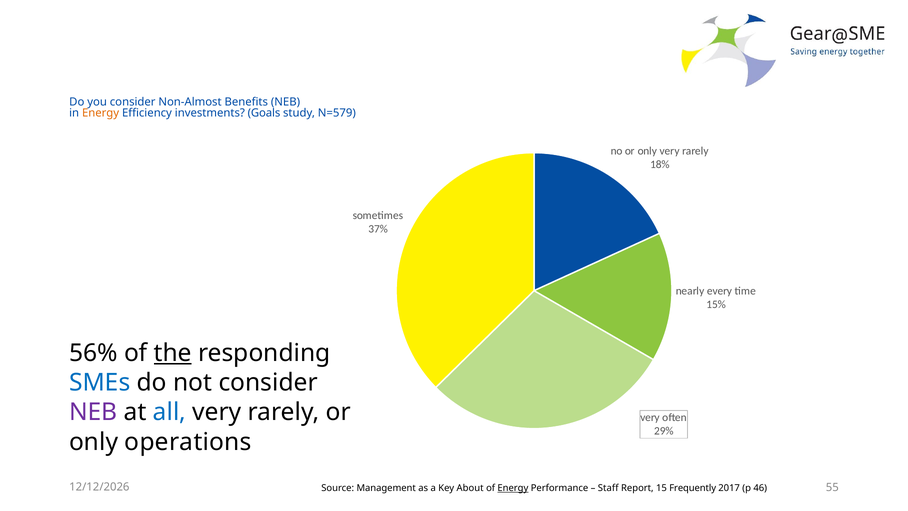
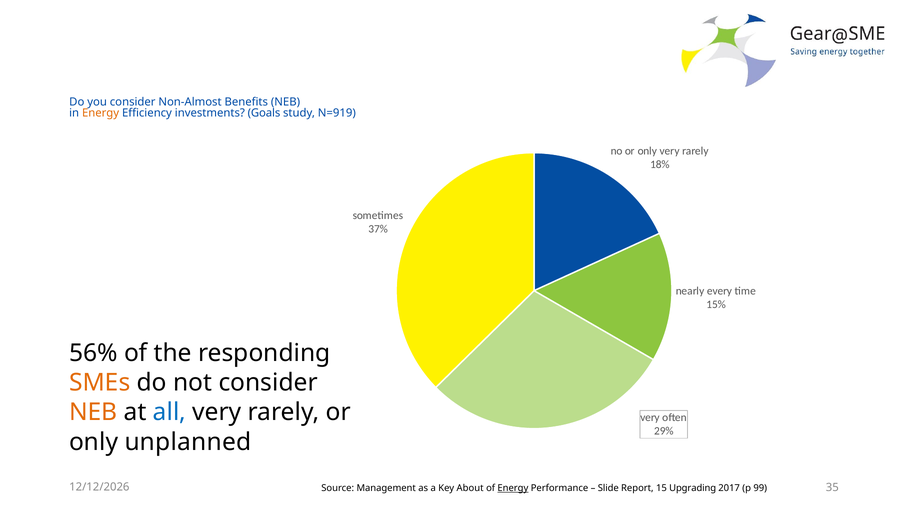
N=579: N=579 -> N=919 (337, 113)
the underline: present -> none (173, 353)
SMEs colour: blue -> orange (100, 383)
NEB colour: purple -> orange (93, 412)
operations: operations -> unplanned (188, 442)
55: 55 -> 35 (832, 487)
Staff: Staff -> Slide (608, 488)
Frequently: Frequently -> Upgrading (693, 488)
46: 46 -> 99 (760, 488)
